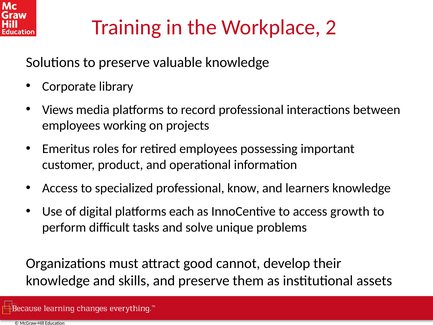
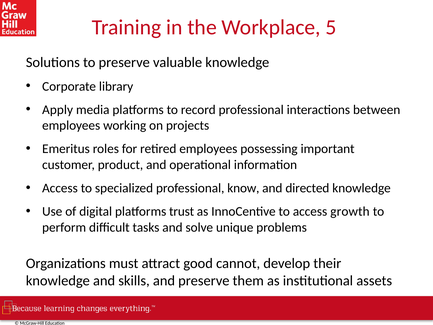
2: 2 -> 5 (331, 27)
Views: Views -> Apply (58, 110)
learners: learners -> directed (307, 188)
each: each -> trust (182, 211)
